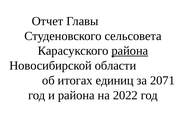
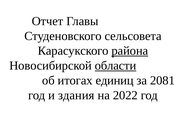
области underline: none -> present (116, 66)
2071: 2071 -> 2081 (162, 81)
и района: района -> здания (76, 96)
